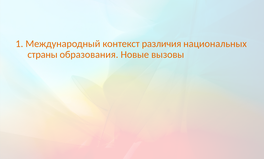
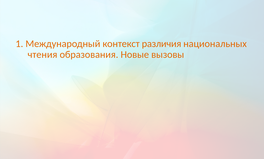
страны: страны -> чтения (42, 55)
